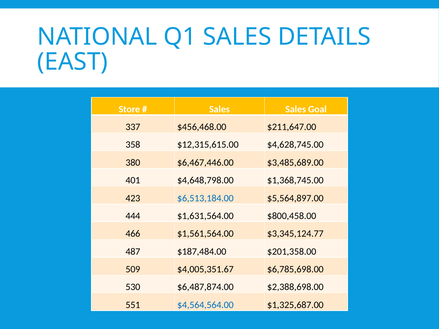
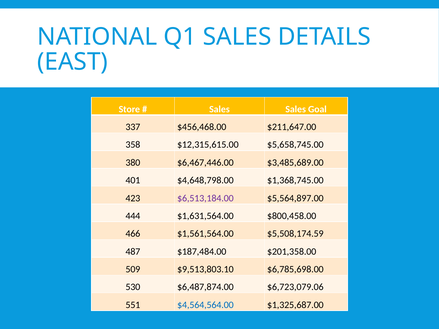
$4,628,745.00: $4,628,745.00 -> $5,658,745.00 (295, 145)
$6,513,184.00 colour: blue -> purple (205, 198)
$3,345,124.77: $3,345,124.77 -> $5,508,174.59 (295, 234)
$4,005,351.67: $4,005,351.67 -> $9,513,803.10 (205, 269)
$2,388,698.00: $2,388,698.00 -> $6,723,079.06 (295, 287)
